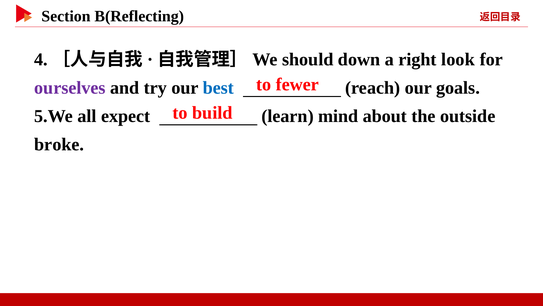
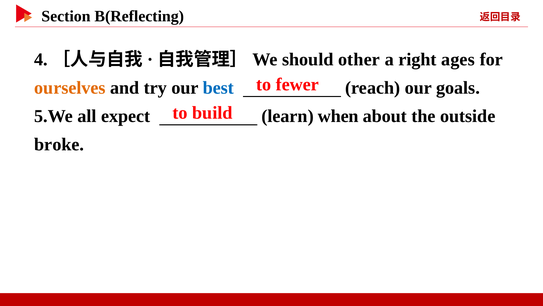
down: down -> other (359, 59)
look: look -> ages (458, 59)
ourselves colour: purple -> orange (70, 88)
mind: mind -> when (338, 116)
